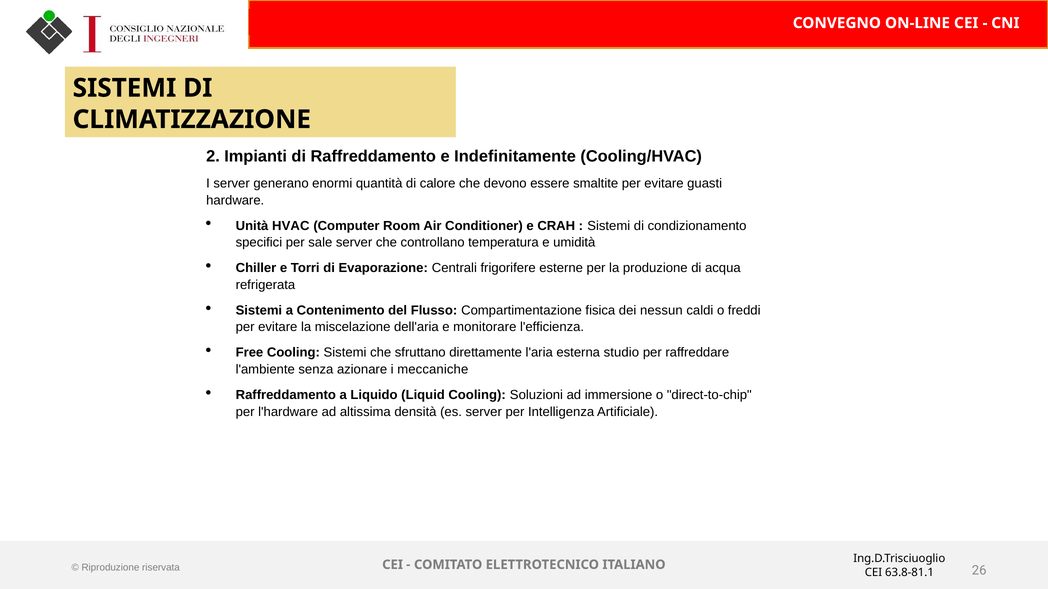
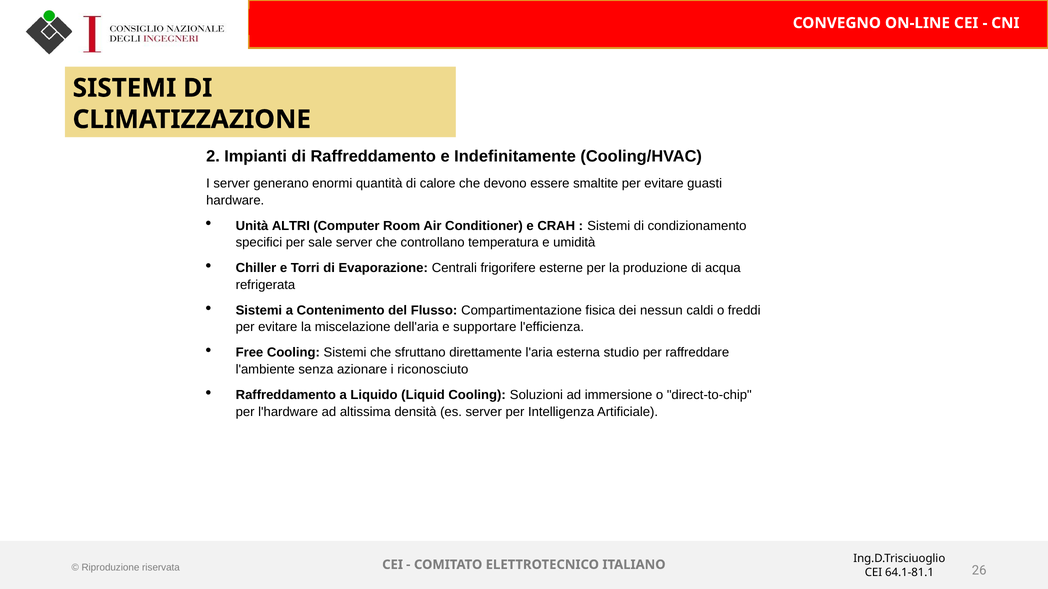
HVAC: HVAC -> ALTRI (291, 226)
monitorare: monitorare -> supportare (485, 327)
meccaniche: meccaniche -> riconosciuto (433, 370)
63.8-81.1: 63.8-81.1 -> 64.1-81.1 (910, 573)
